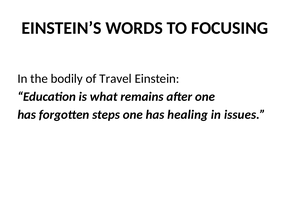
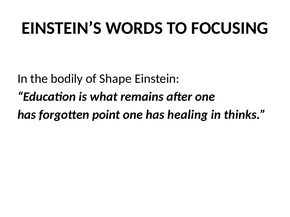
Travel: Travel -> Shape (116, 79)
steps: steps -> point (106, 115)
issues: issues -> thinks (245, 115)
